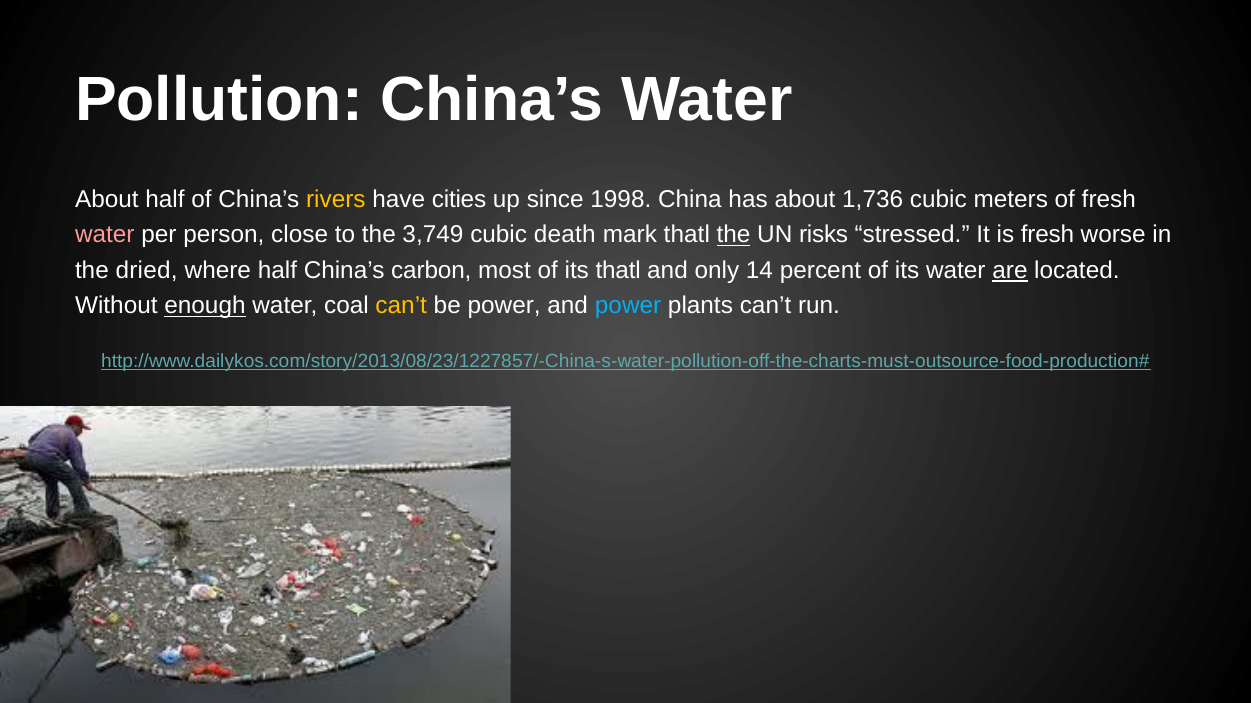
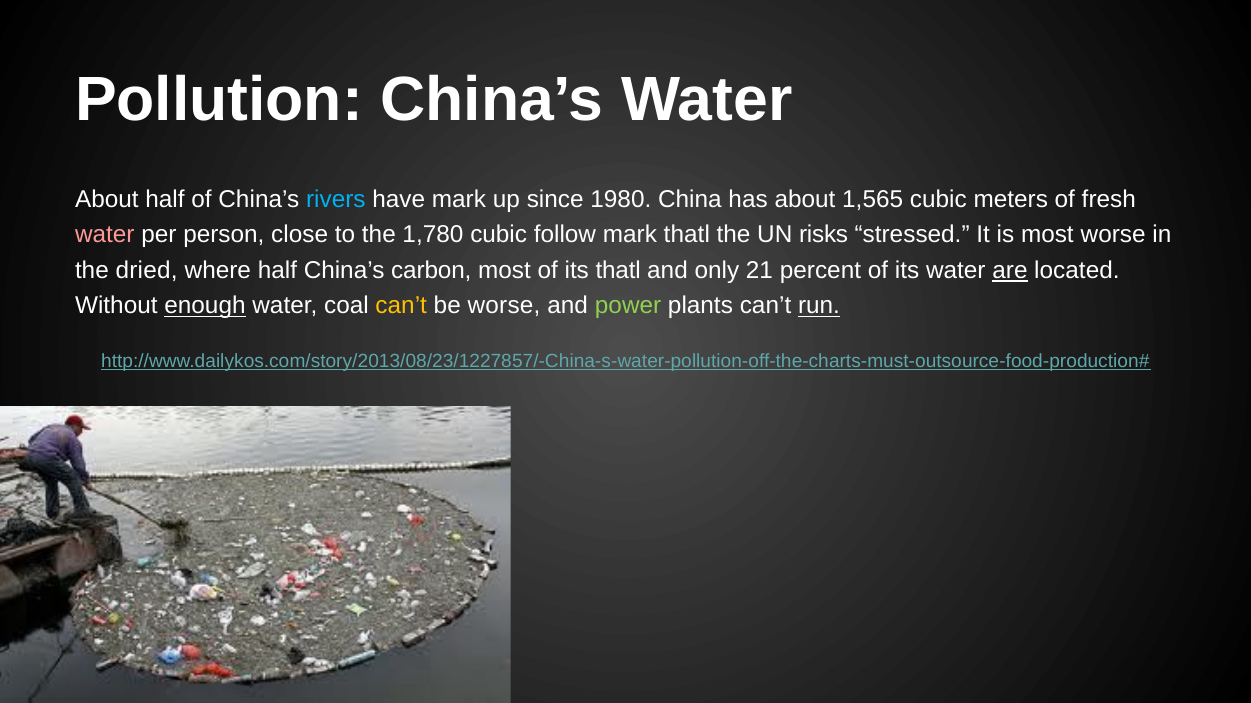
rivers colour: yellow -> light blue (336, 199)
have cities: cities -> mark (459, 199)
1998: 1998 -> 1980 (621, 199)
1,736: 1,736 -> 1,565 (873, 199)
3,749: 3,749 -> 1,780 (433, 235)
death: death -> follow (565, 235)
the underline: present -> none (733, 235)
is fresh: fresh -> most (1047, 235)
14: 14 -> 21 (759, 271)
be power: power -> worse (504, 306)
power colour: light blue -> light green (628, 306)
run underline: none -> present (819, 306)
